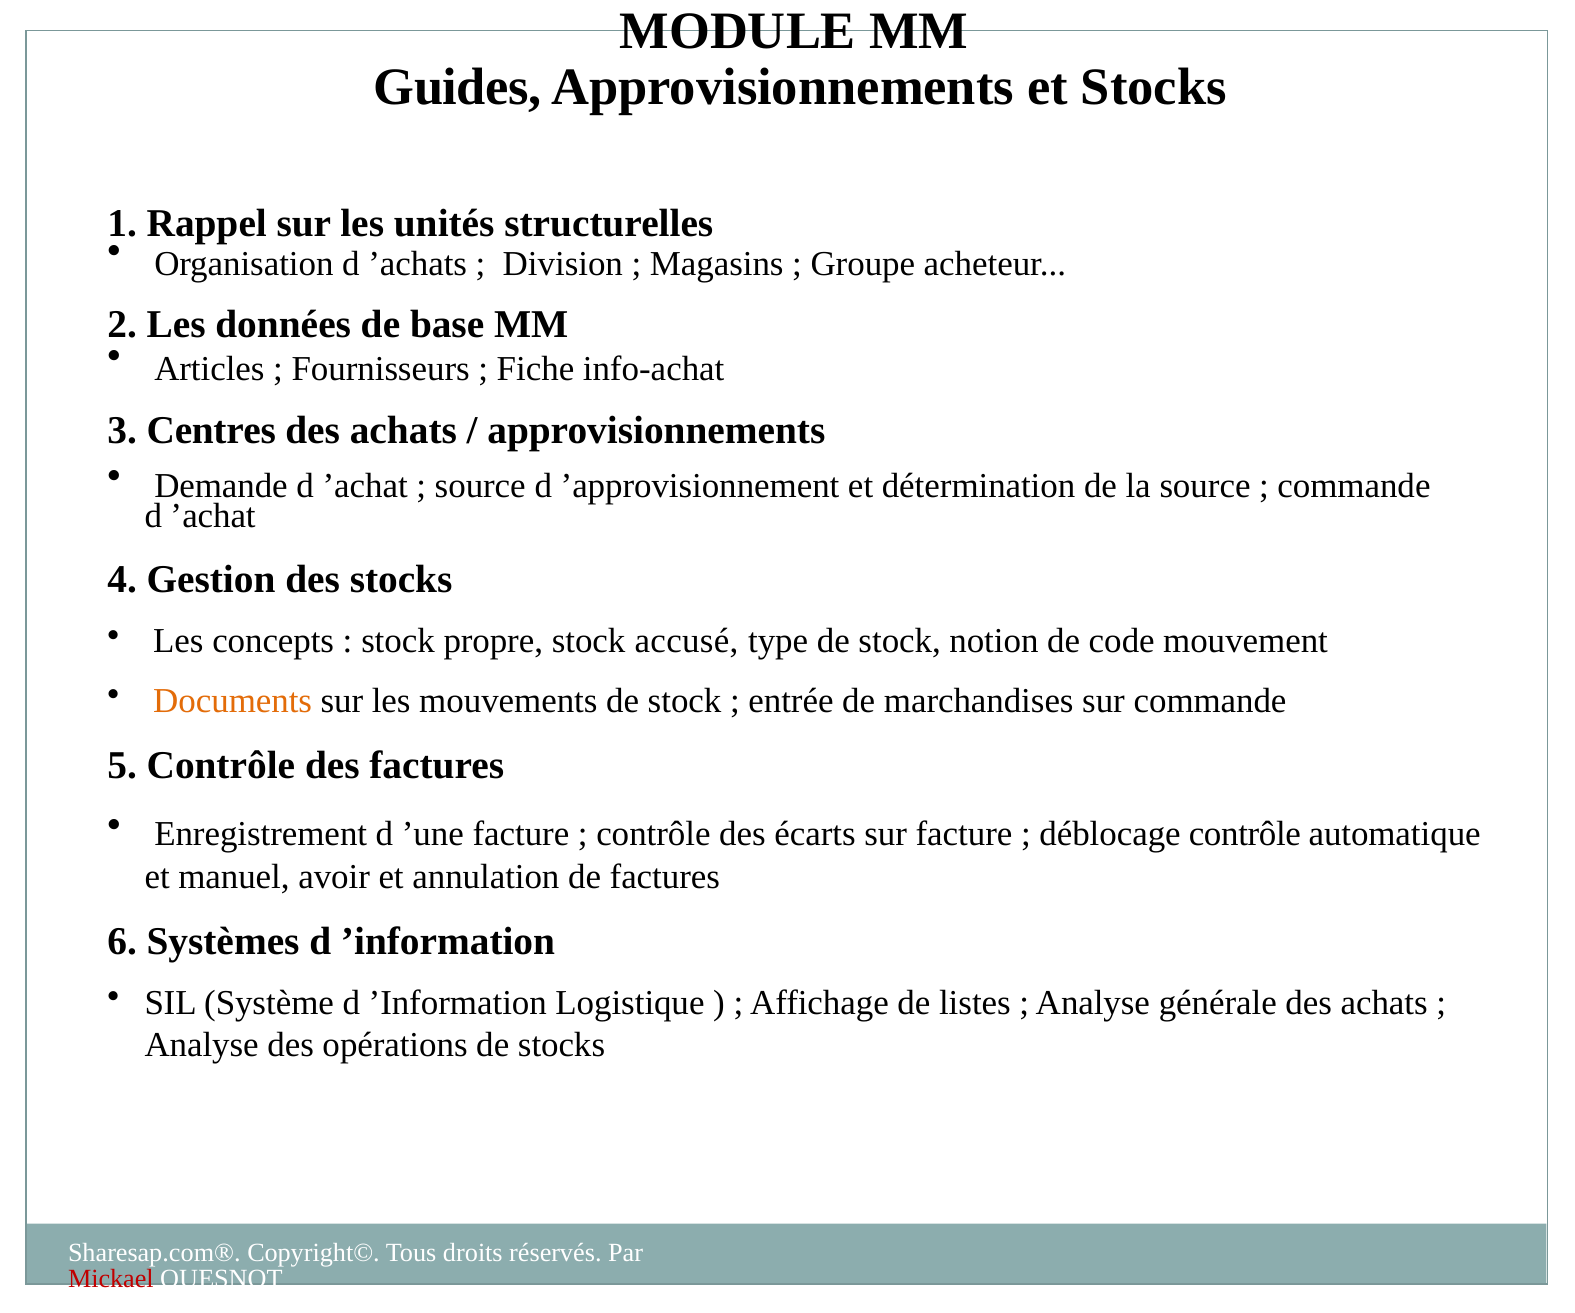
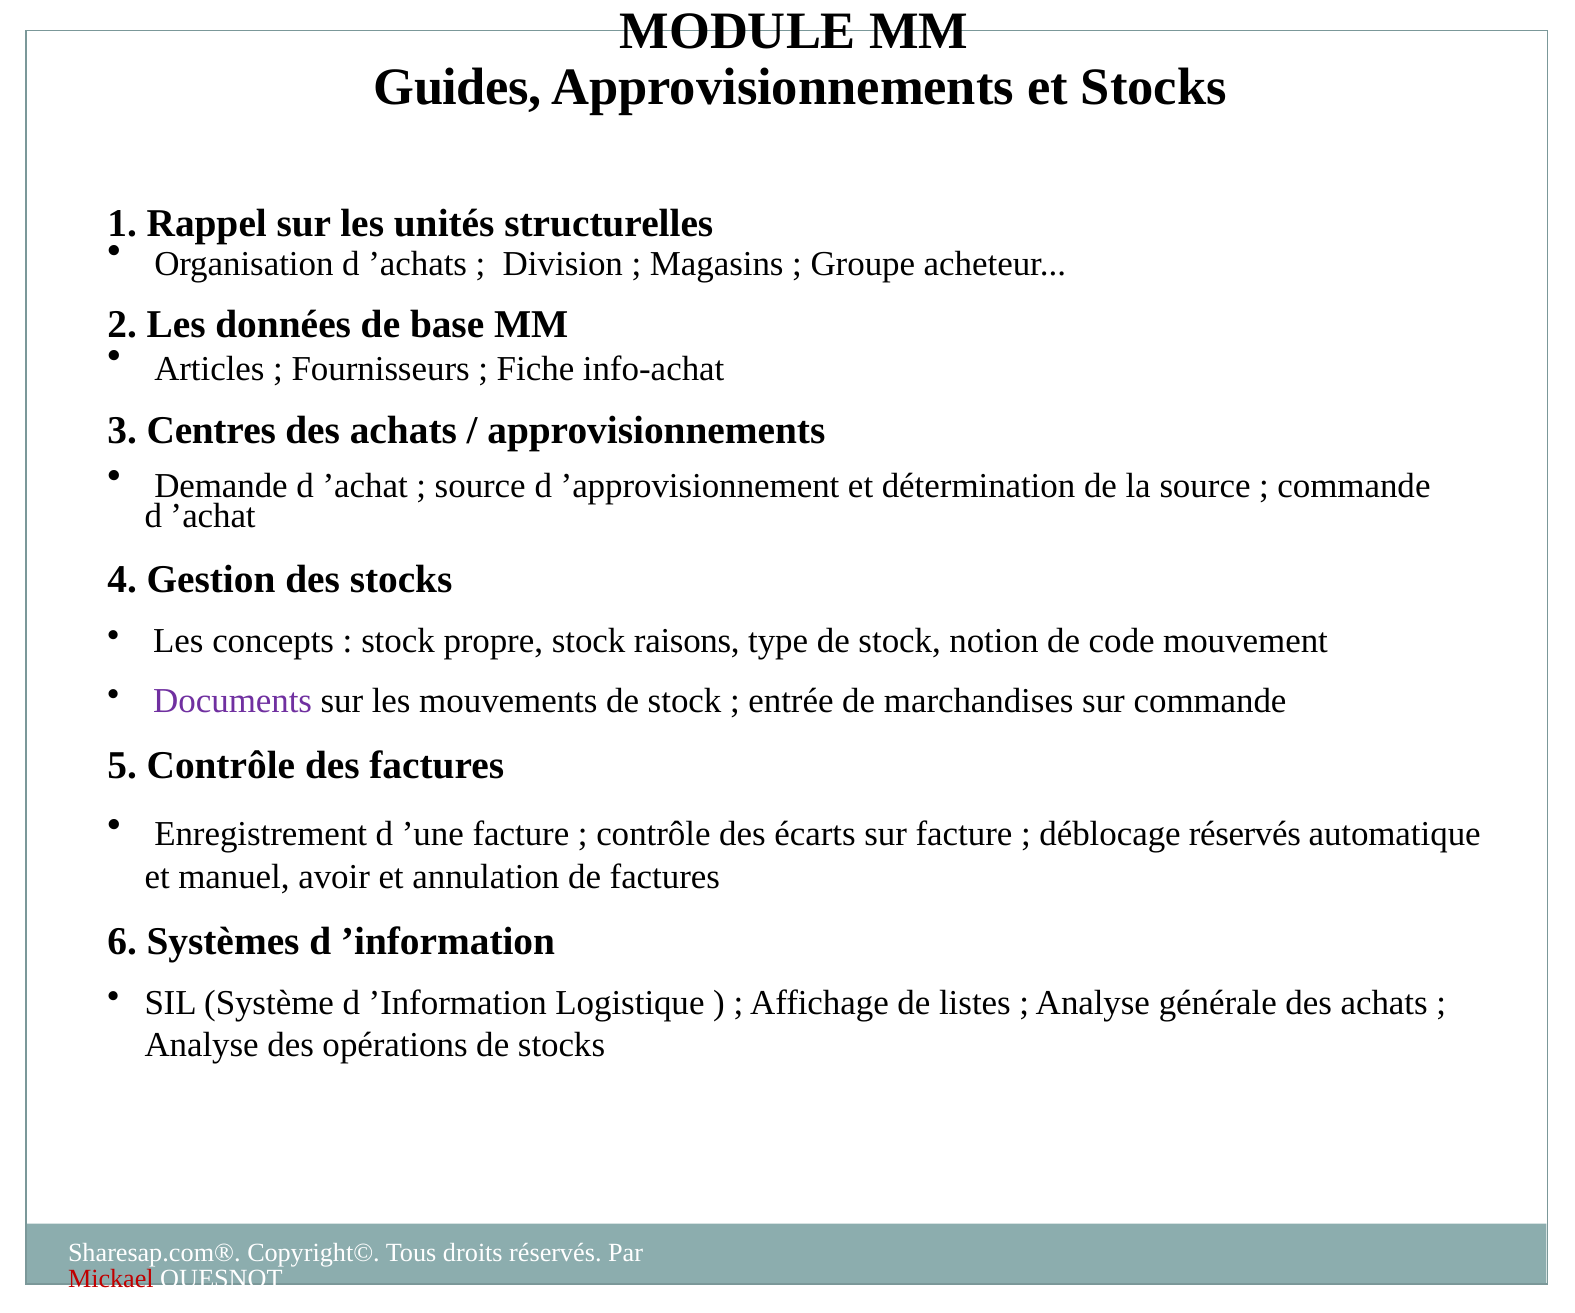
accusé: accusé -> raisons (687, 641)
Documents colour: orange -> purple (233, 700)
déblocage contrôle: contrôle -> réservés (1245, 834)
